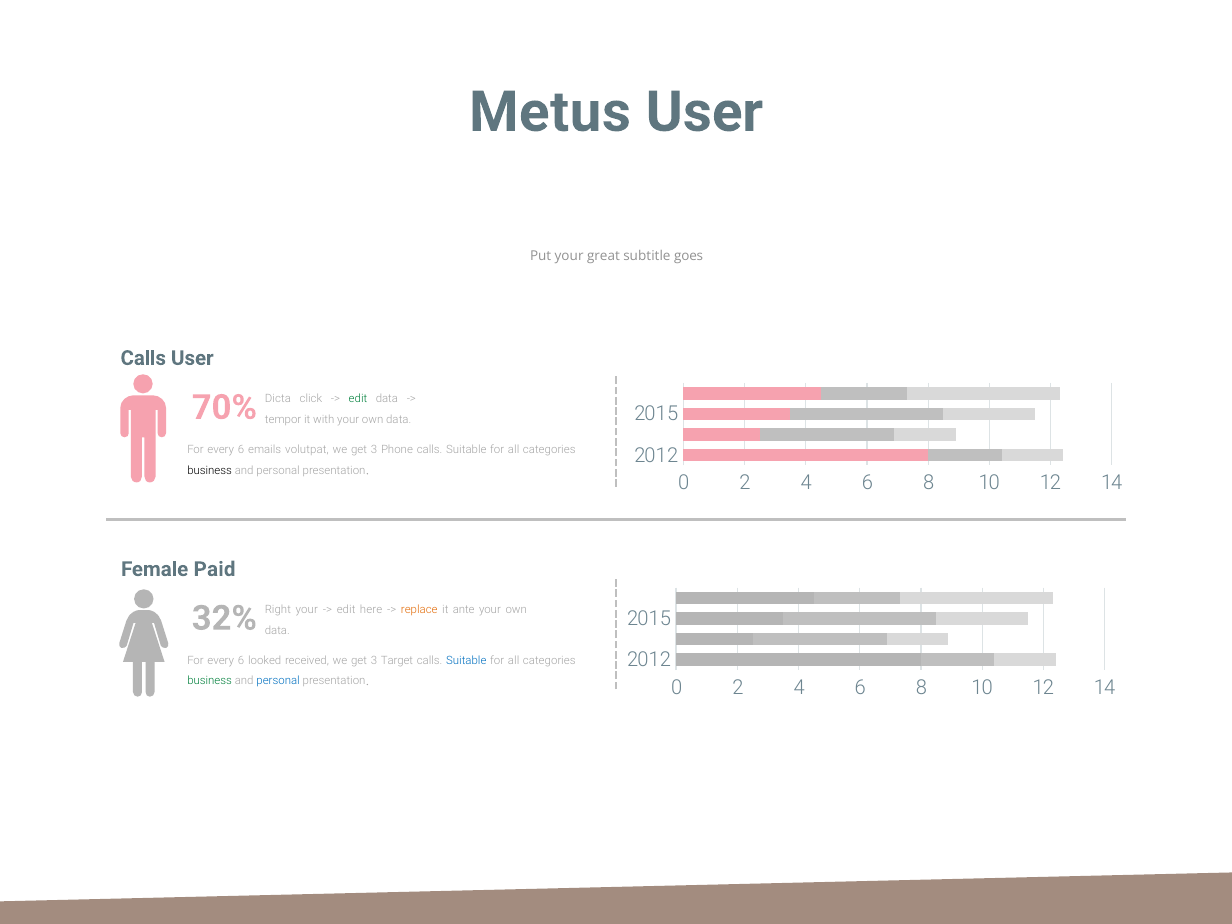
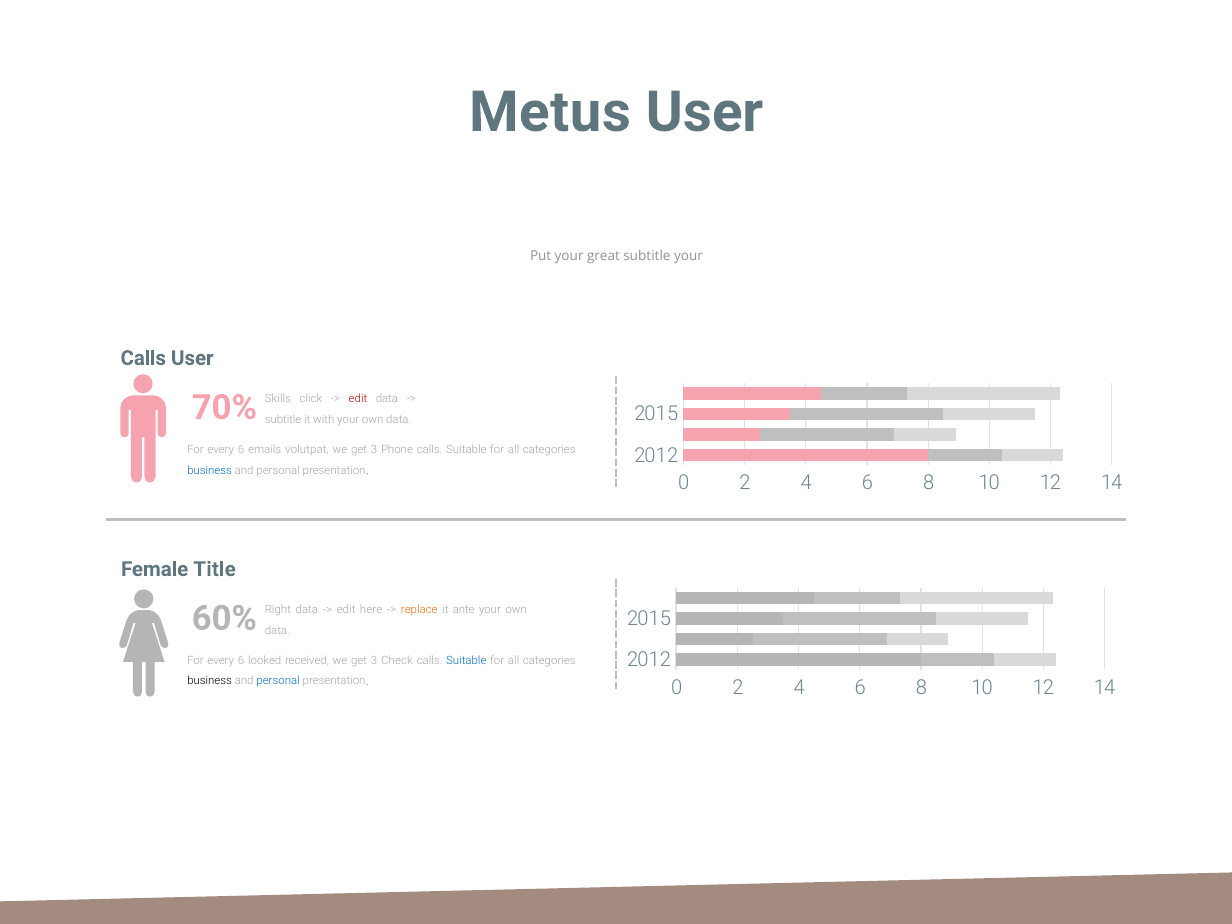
subtitle goes: goes -> your (689, 256)
Dicta: Dicta -> Skills (278, 399)
edit colour: green -> red (358, 399)
tempor: tempor -> subtitle (283, 420)
business colour: black -> blue (210, 470)
Paid: Paid -> Title (215, 569)
32%: 32% -> 60% (224, 618)
Right your: your -> data (307, 610)
Target: Target -> Check (397, 660)
business colour: green -> black (210, 681)
